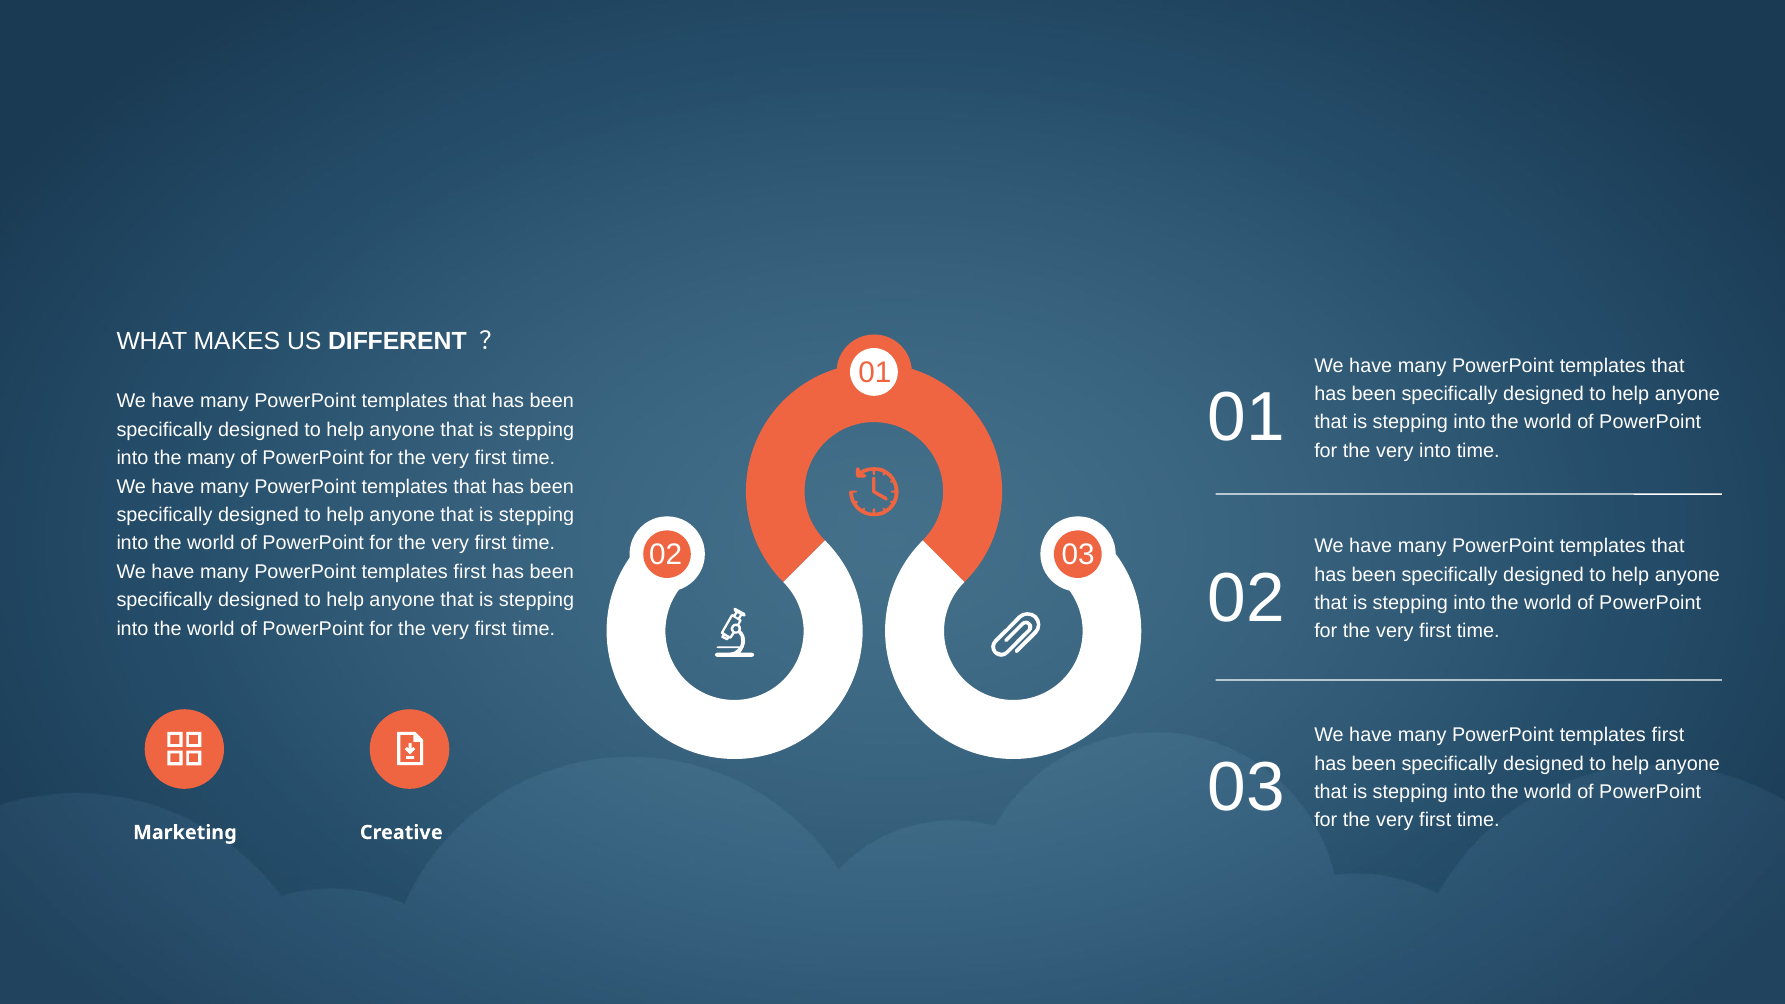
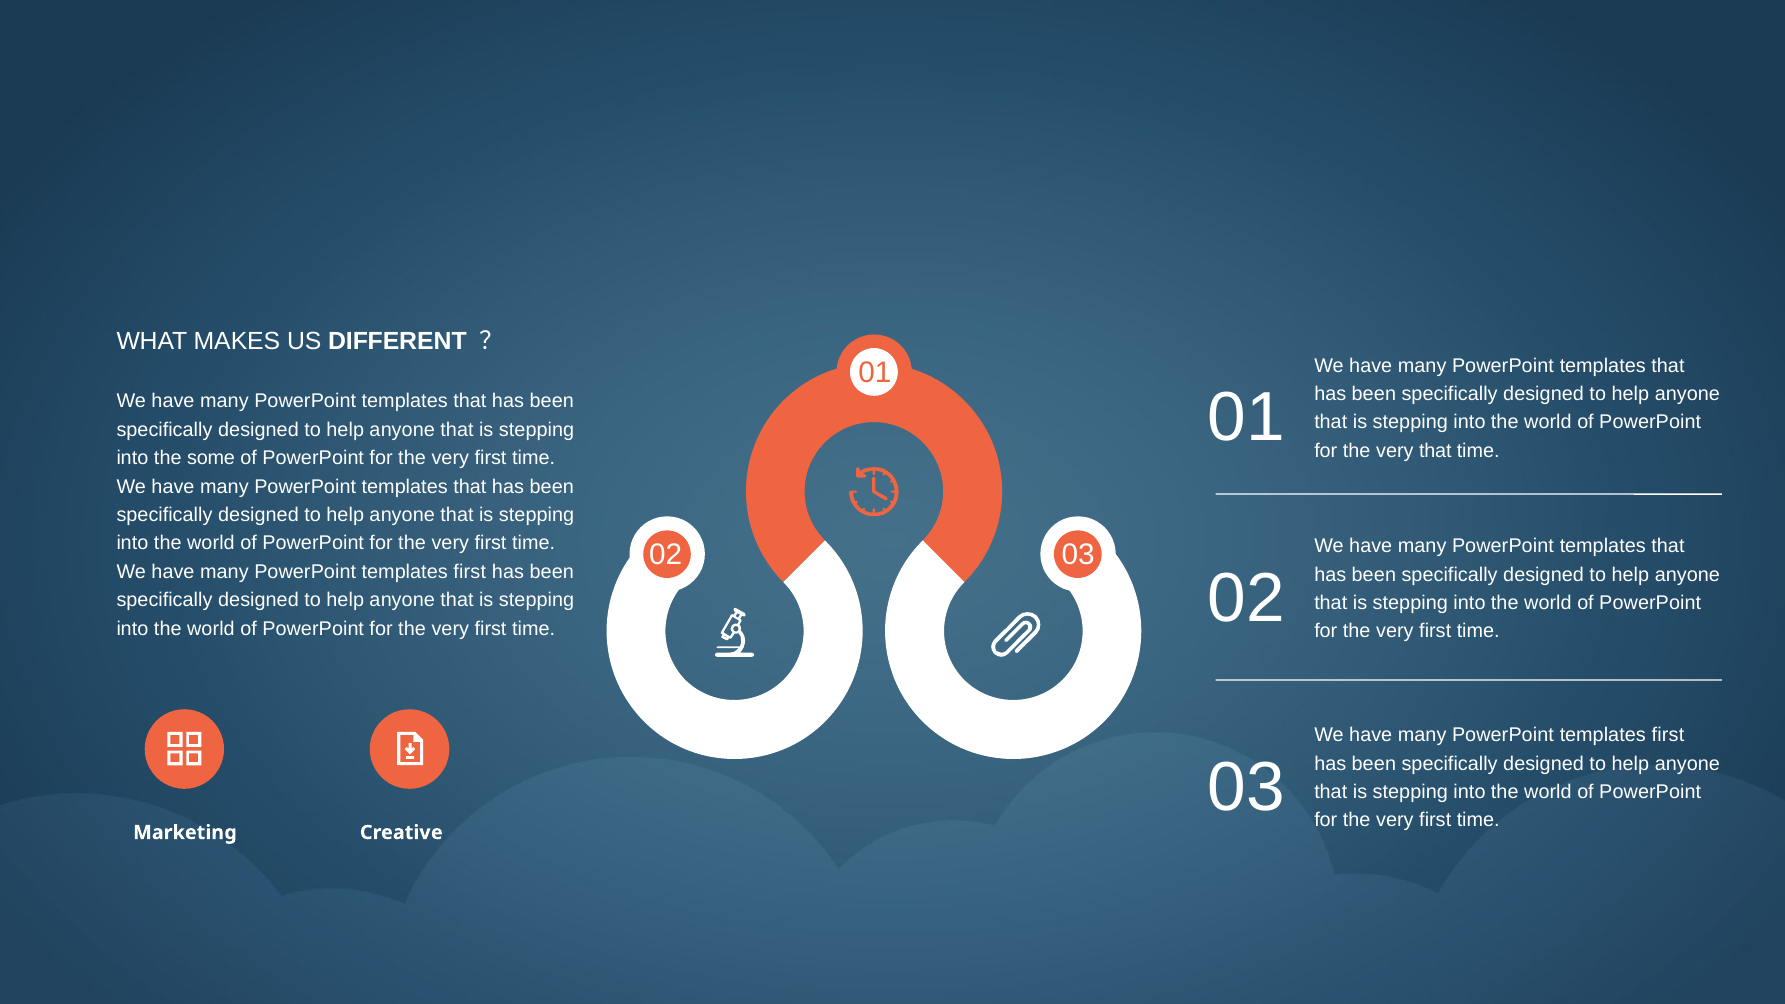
very into: into -> that (1435, 451)
the many: many -> some (211, 458)
